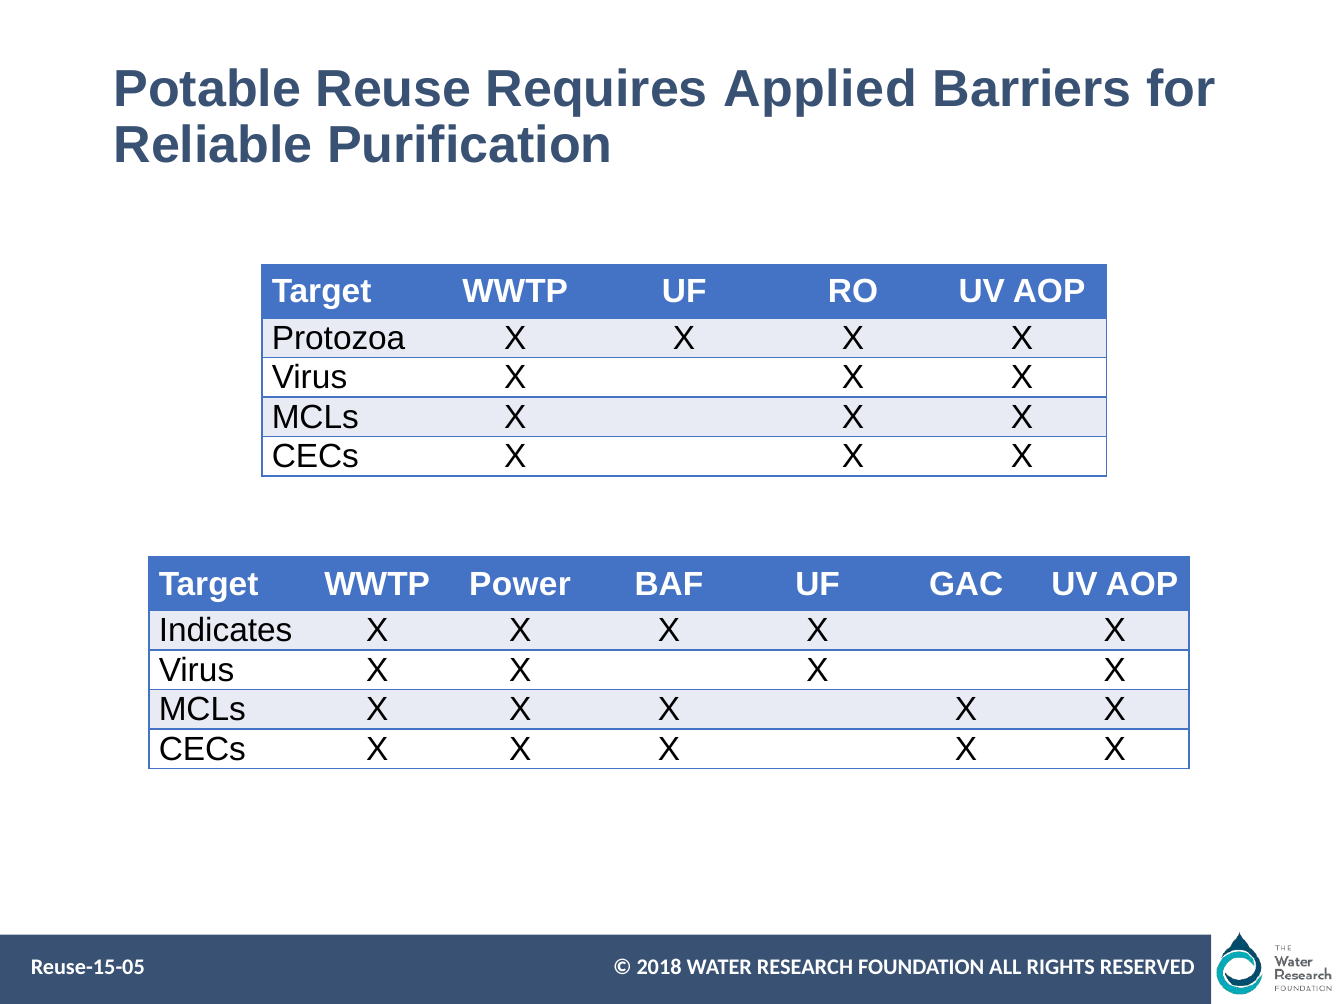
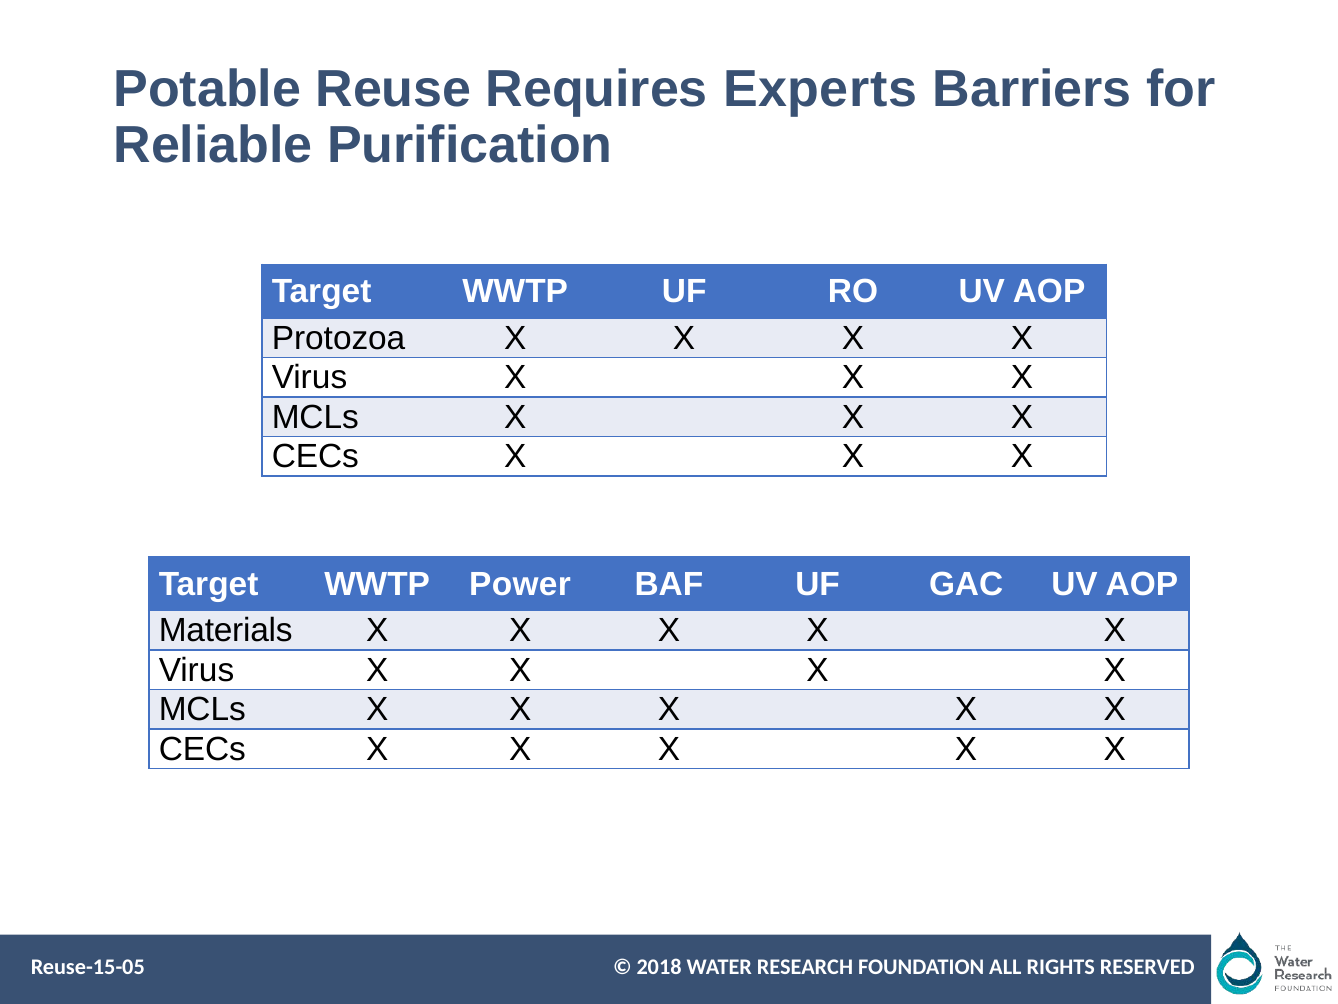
Applied: Applied -> Experts (820, 89)
Indicates: Indicates -> Materials (226, 630)
